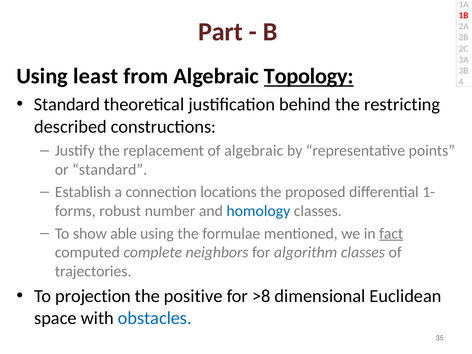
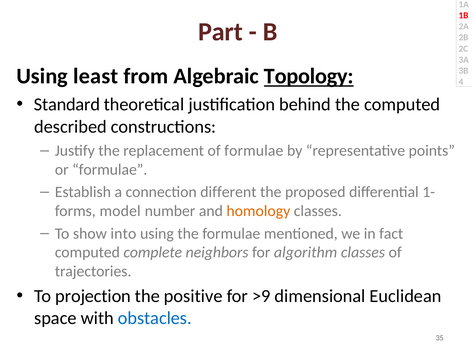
the restricting: restricting -> computed (402, 105)
of algebraic: algebraic -> formulae (254, 151)
or standard: standard -> formulae (110, 169)
locations: locations -> different (228, 192)
robust: robust -> model (120, 211)
homology colour: blue -> orange (258, 211)
able: able -> into (123, 233)
fact underline: present -> none (391, 233)
>8: >8 -> >9 (261, 296)
